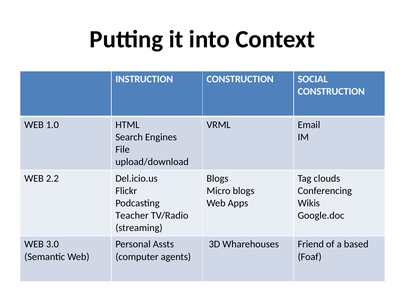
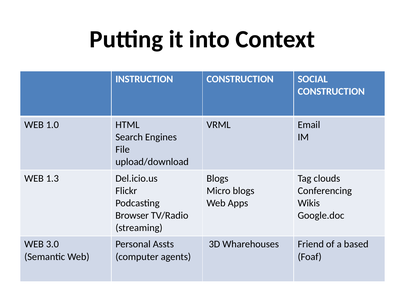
2.2: 2.2 -> 1.3 (52, 178)
Teacher: Teacher -> Browser (132, 215)
